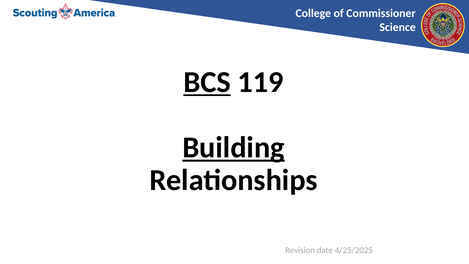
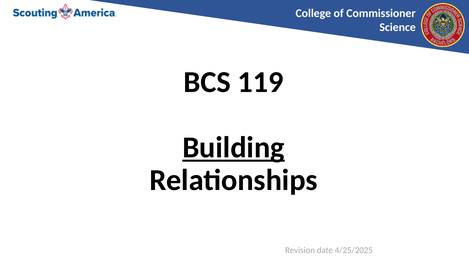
BCS underline: present -> none (207, 82)
